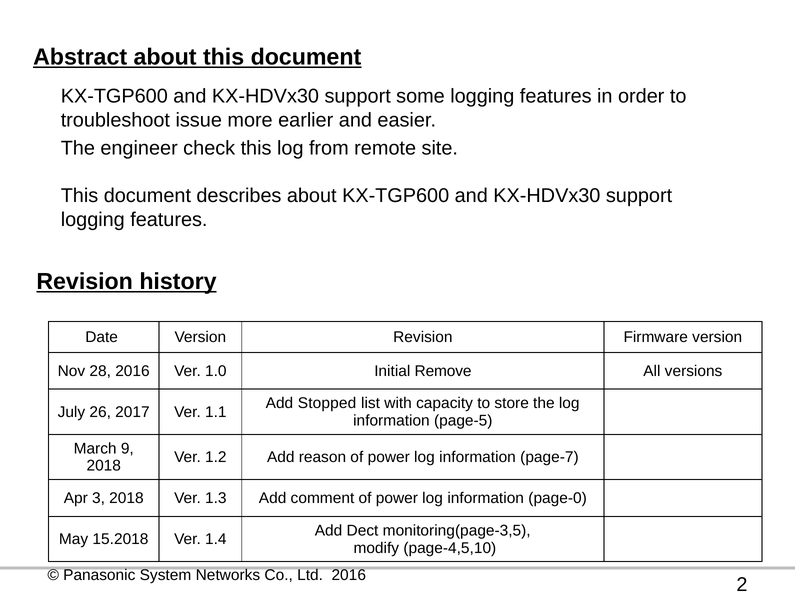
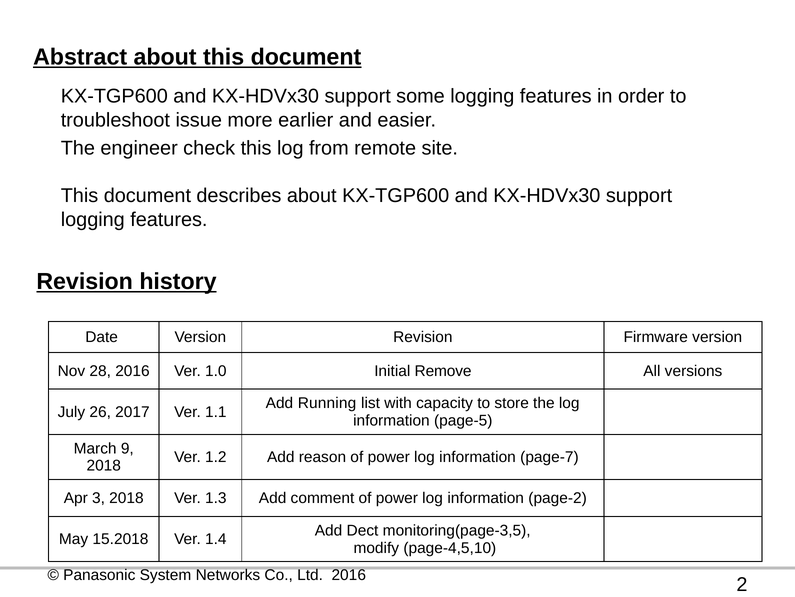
Stopped: Stopped -> Running (327, 403)
page-0: page-0 -> page-2 (558, 498)
